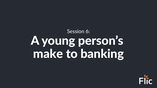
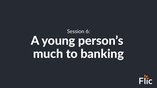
make: make -> much (48, 54)
